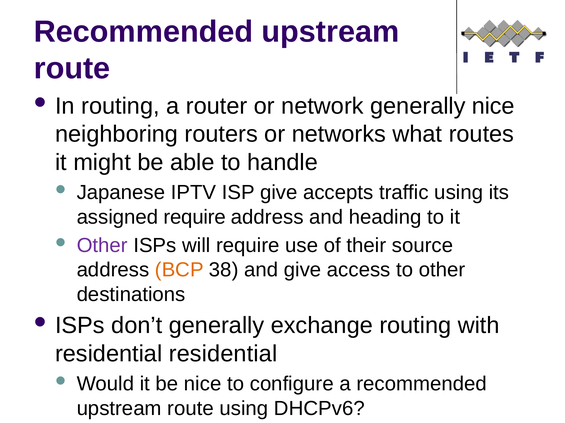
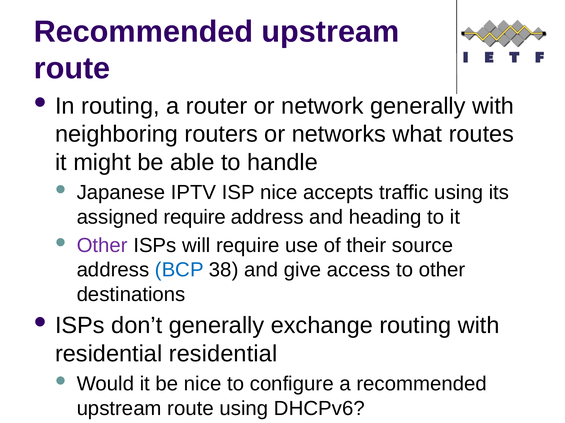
generally nice: nice -> with (493, 106)
ISP give: give -> nice (279, 193)
BCP colour: orange -> blue (179, 270)
